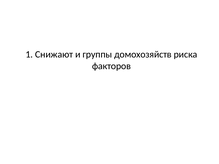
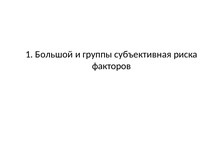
Снижают: Снижают -> Большой (54, 54)
домохозяйств: домохозяйств -> субъективная (143, 54)
